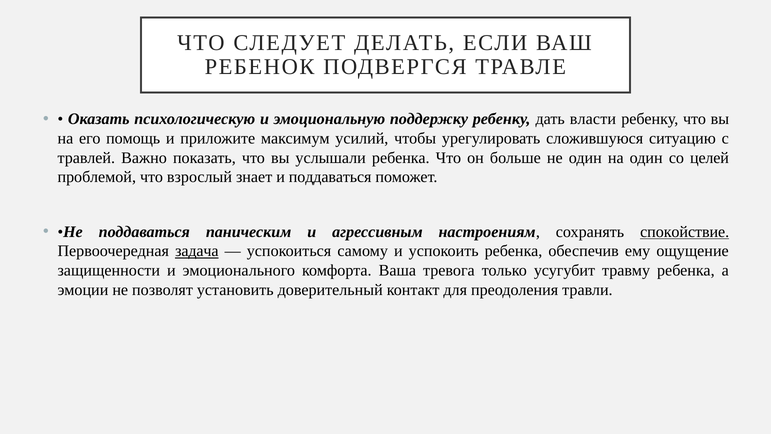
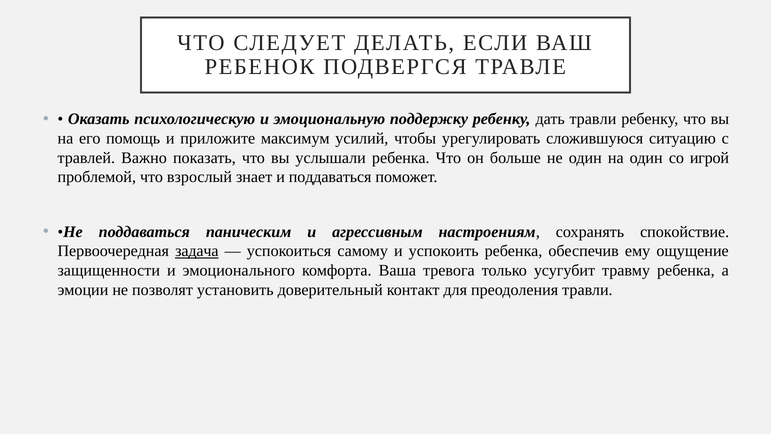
дать власти: власти -> травли (593, 119)
целей: целей -> игрой (709, 158)
спокойствие underline: present -> none (685, 232)
